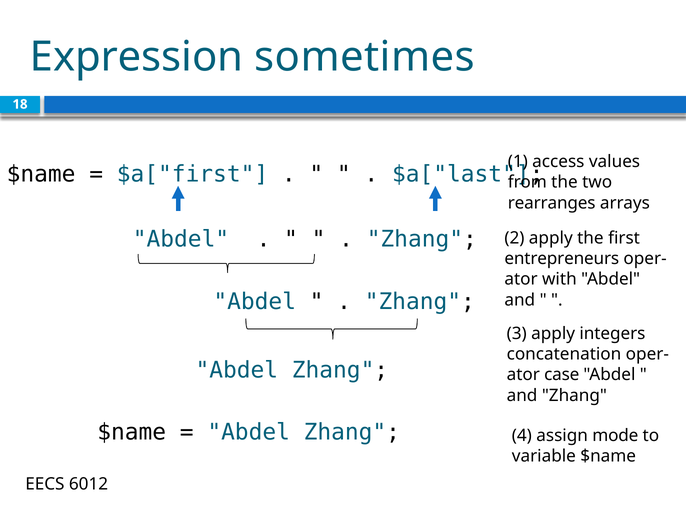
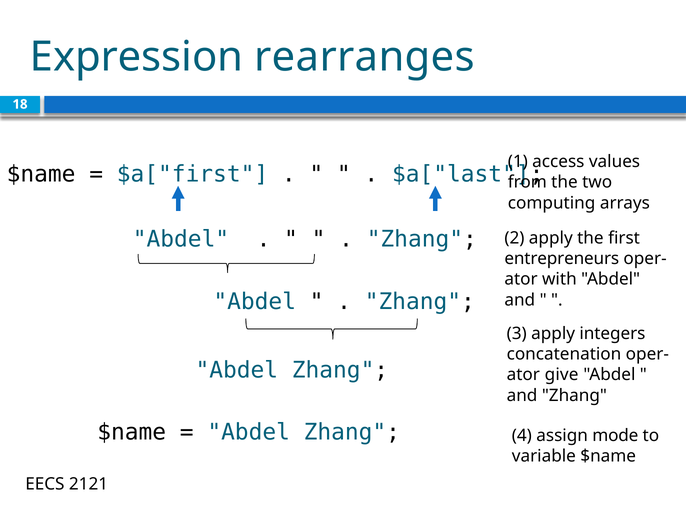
sometimes: sometimes -> rearranges (365, 57)
rearranges: rearranges -> computing (552, 203)
case: case -> give (562, 375)
6012: 6012 -> 2121 (89, 485)
